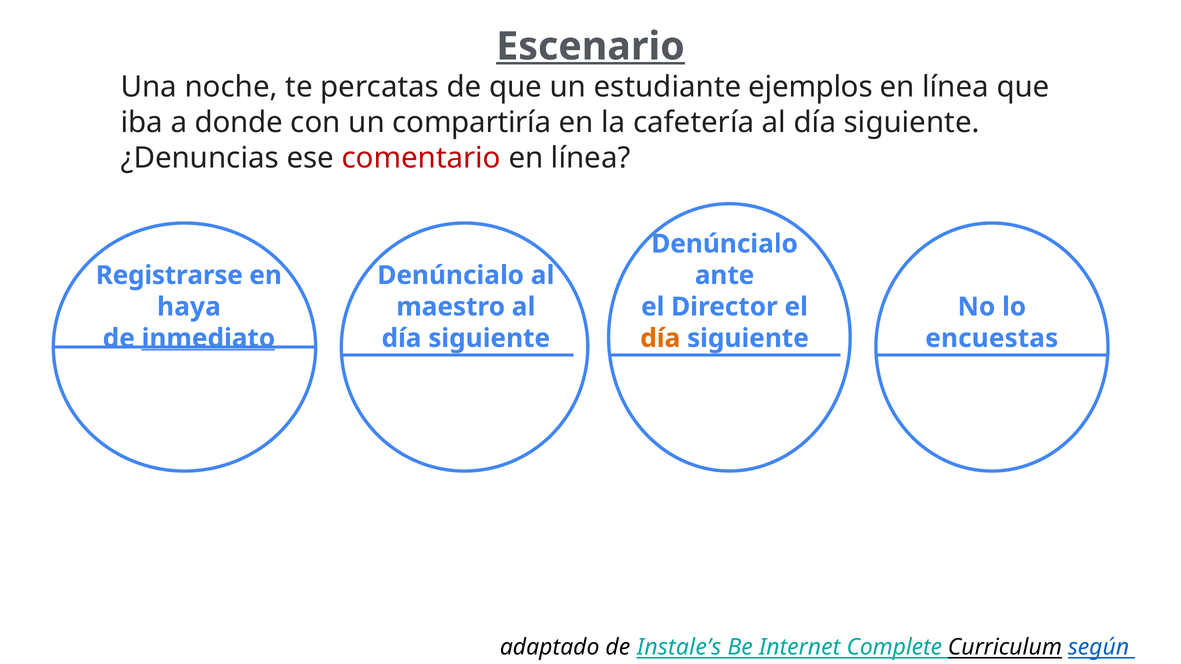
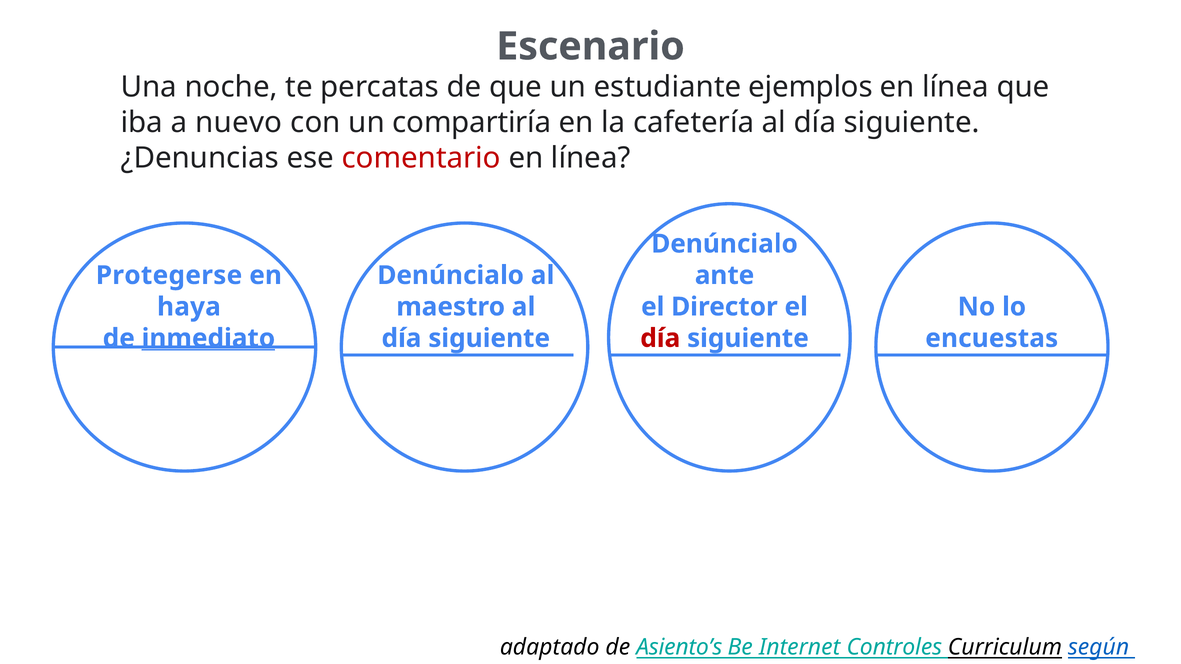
Escenario underline: present -> none (590, 46)
donde: donde -> nuevo (239, 123)
Registrarse: Registrarse -> Protegerse (169, 275)
día colour: orange -> red (660, 338)
Instale’s: Instale’s -> Asiento’s (679, 647)
Complete: Complete -> Controles (894, 647)
